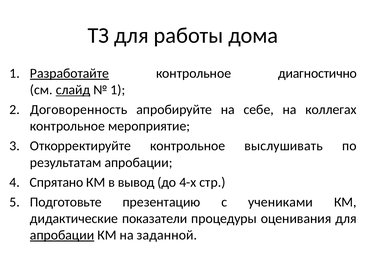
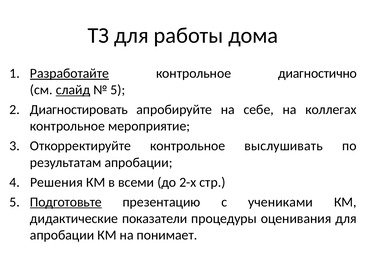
1: 1 -> 5 (118, 90)
Договоренность: Договоренность -> Диагностировать (79, 109)
Спрятано: Спрятано -> Решения (56, 182)
вывод: вывод -> всеми (136, 182)
4-х: 4-х -> 2-х (188, 182)
Подготовьте underline: none -> present (66, 202)
апробации underline: present -> none (62, 235)
заданной: заданной -> понимает (167, 235)
